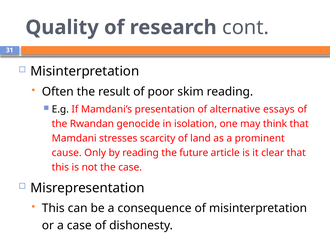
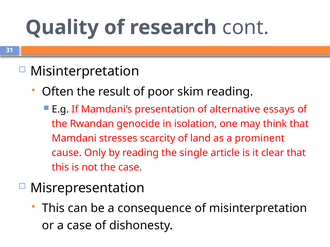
future: future -> single (194, 153)
